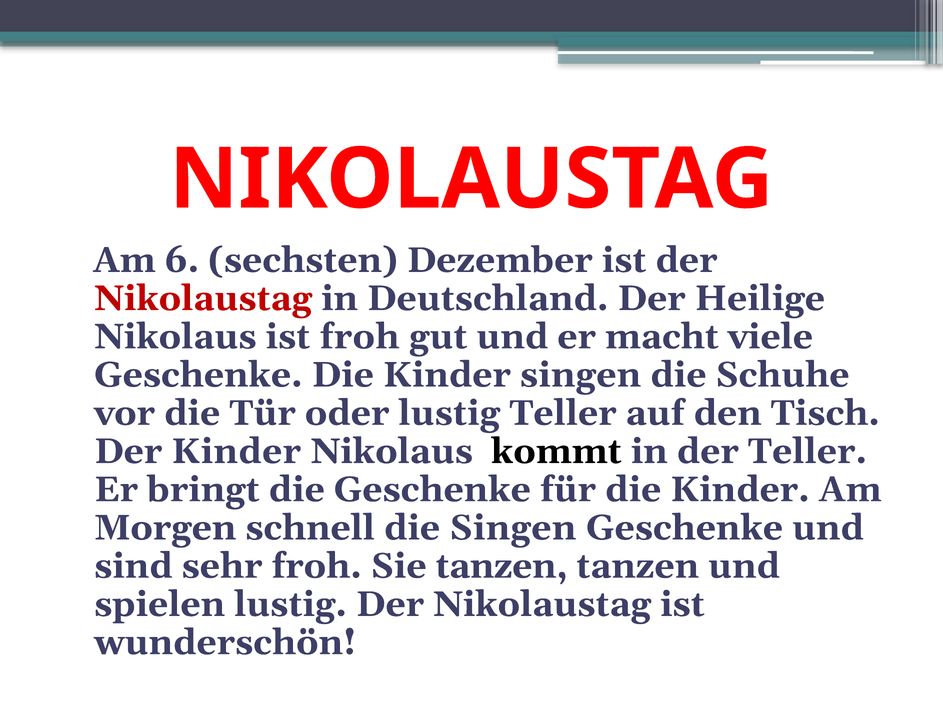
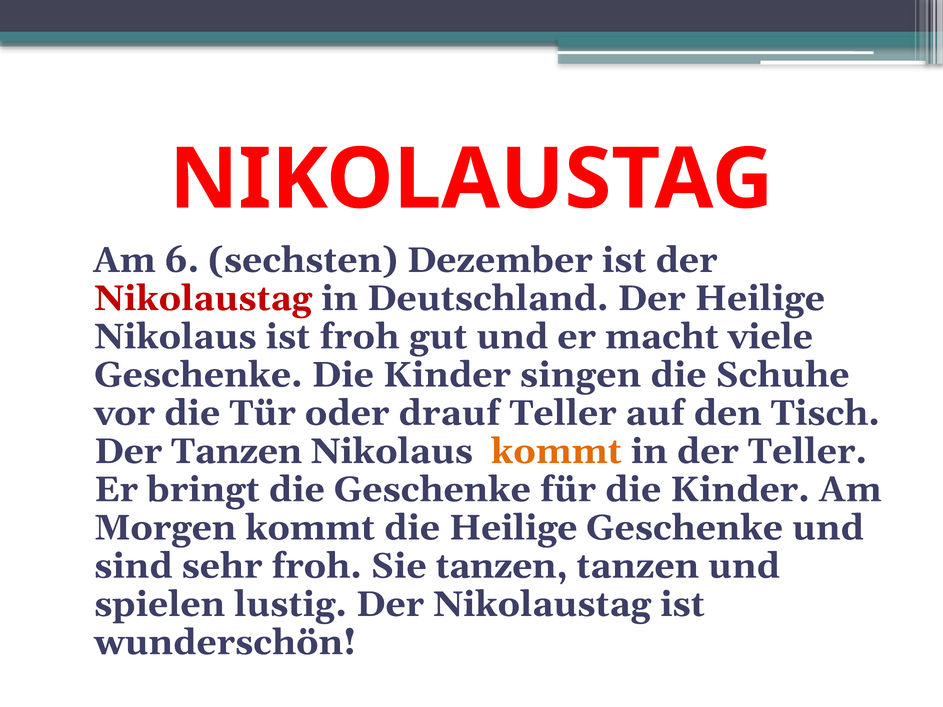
oder lustig: lustig -> drauf (449, 413)
Der Kinder: Kinder -> Tanzen (237, 452)
kommt colour: black -> orange (556, 452)
Morgen schnell: schnell -> kommt (310, 528)
die Singen: Singen -> Heilige (513, 528)
